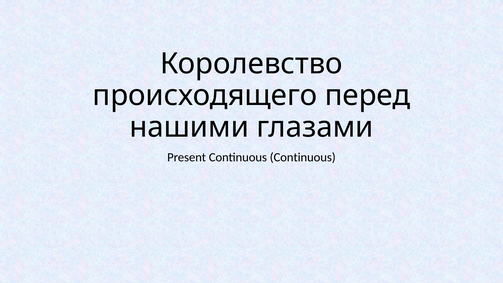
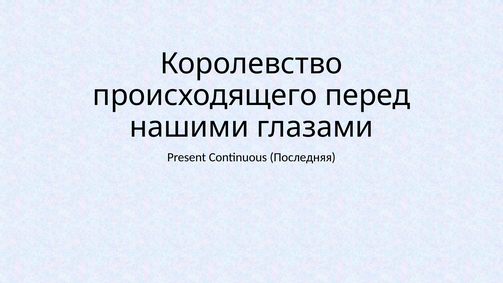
Continuous Continuous: Continuous -> Последняя (303, 157)
